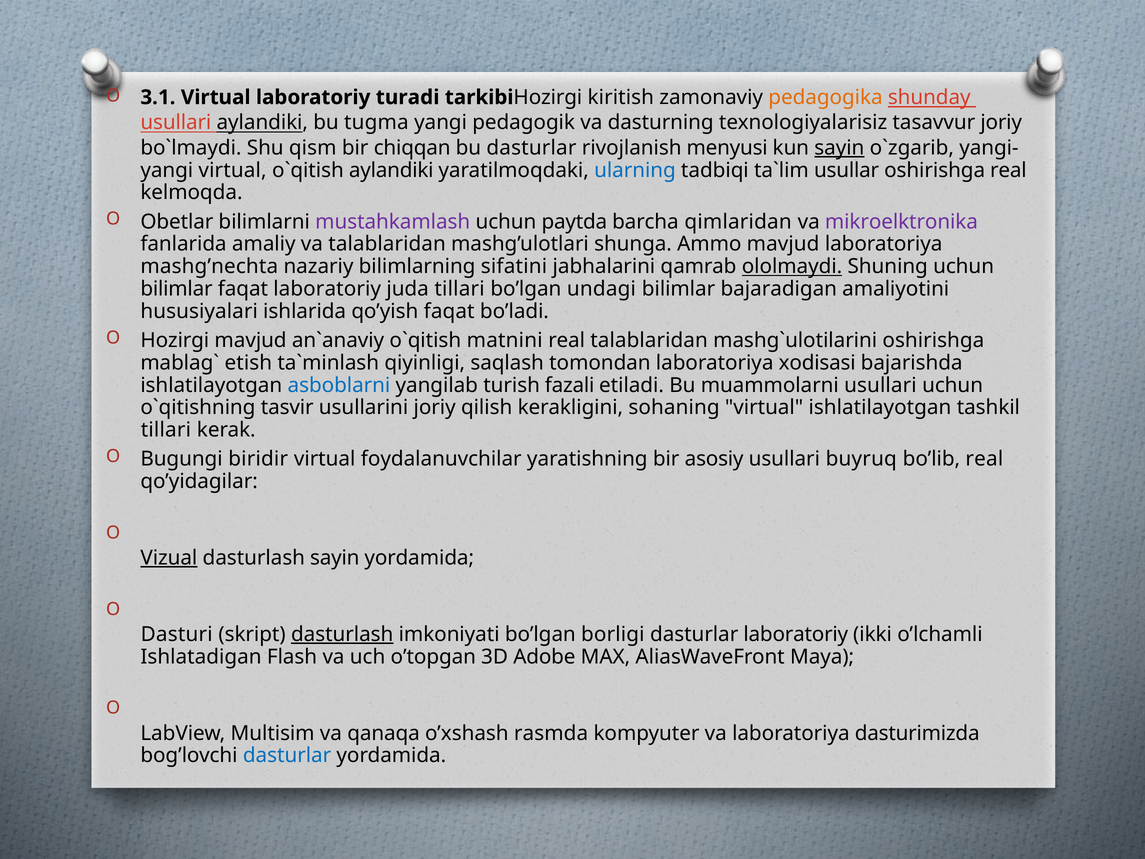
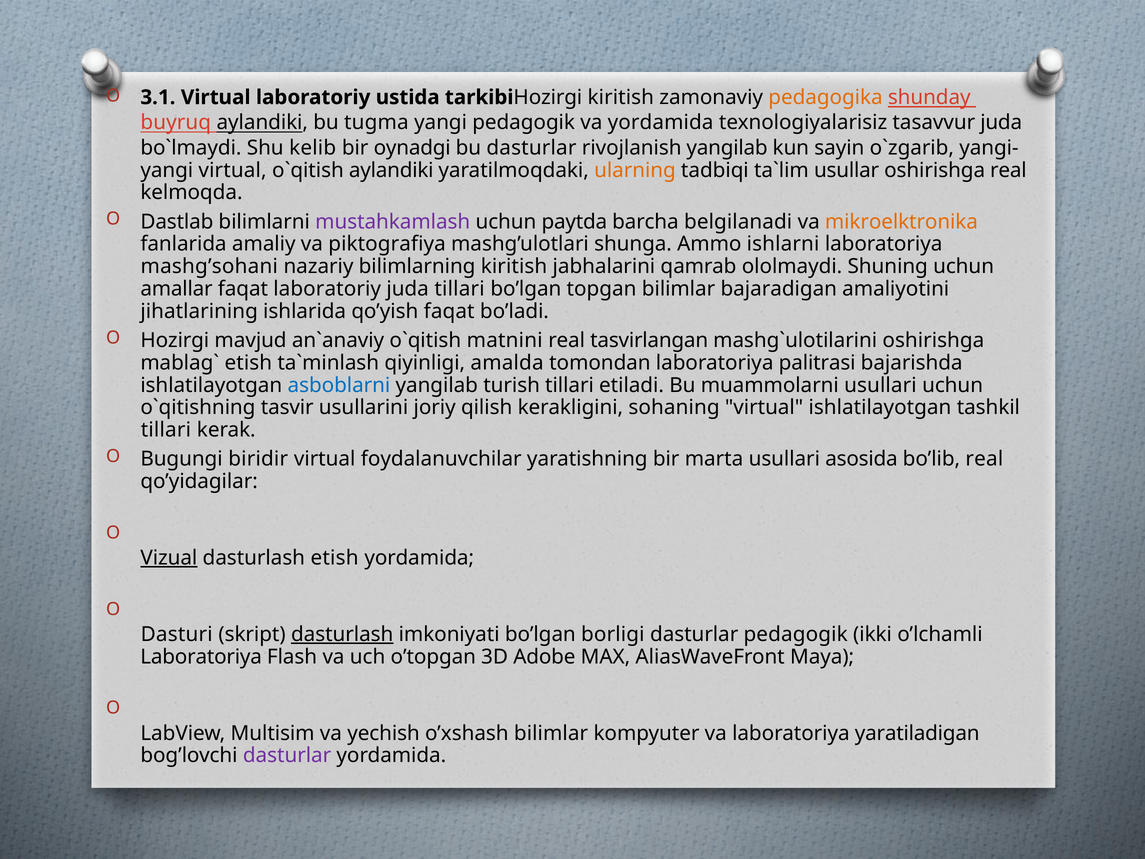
turadi: turadi -> ustida (408, 97)
usullari: usullari -> buyruq (176, 123)
va dasturning: dasturning -> yordamida (661, 123)
tasavvur joriy: joriy -> juda (1001, 123)
qism: qism -> kelib (313, 148)
chiqqan: chiqqan -> oynadgi (412, 148)
rivojlanish menyusi: menyusi -> yangilab (727, 148)
sayin underline: present -> none (839, 148)
ularning colour: blue -> orange (635, 170)
Obetlar: Obetlar -> Dastlab (177, 222)
qimlaridan: qimlaridan -> belgilanadi (738, 222)
mikroelktronika colour: purple -> orange (901, 222)
va talablaridan: talablaridan -> piktografiya (387, 244)
Ammo mavjud: mavjud -> ishlarni (783, 244)
mashg’nechta: mashg’nechta -> mashg’sohani (209, 266)
bilimlarning sifatini: sifatini -> kiritish (514, 266)
ololmaydi underline: present -> none (792, 266)
bilimlar: bilimlar -> amallar (177, 289)
undagi: undagi -> topgan (602, 289)
hususiyalari: hususiyalari -> jihatlarining (199, 311)
real talablaridan: talablaridan -> tasvirlangan (649, 340)
saqlash: saqlash -> amalda (507, 363)
xodisasi: xodisasi -> palitrasi (817, 363)
turish fazali: fazali -> tillari (570, 385)
asosiy: asosiy -> marta (714, 459)
buyruq: buyruq -> asosida (861, 459)
dasturlash sayin: sayin -> etish (335, 558)
dasturlar laboratoriy: laboratoriy -> pedagogik (796, 634)
Ishlatadigan: Ishlatadigan -> Laboratoriya (201, 657)
qanaqa: qanaqa -> yechish (384, 733)
o’xshash rasmda: rasmda -> bilimlar (551, 733)
dasturimizda: dasturimizda -> yaratiladigan (917, 733)
dasturlar colour: blue -> purple (287, 755)
